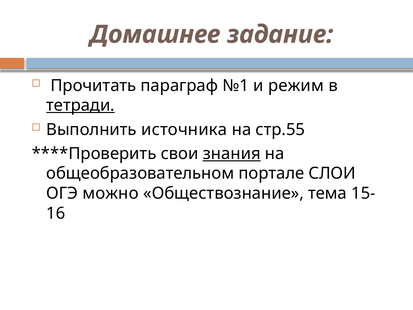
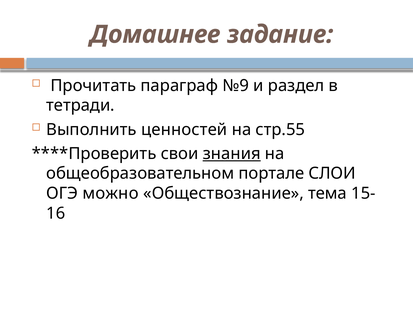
№1: №1 -> №9 (236, 85)
режим: режим -> раздел (296, 85)
тетради underline: present -> none (80, 105)
источника: источника -> ценностей (184, 129)
